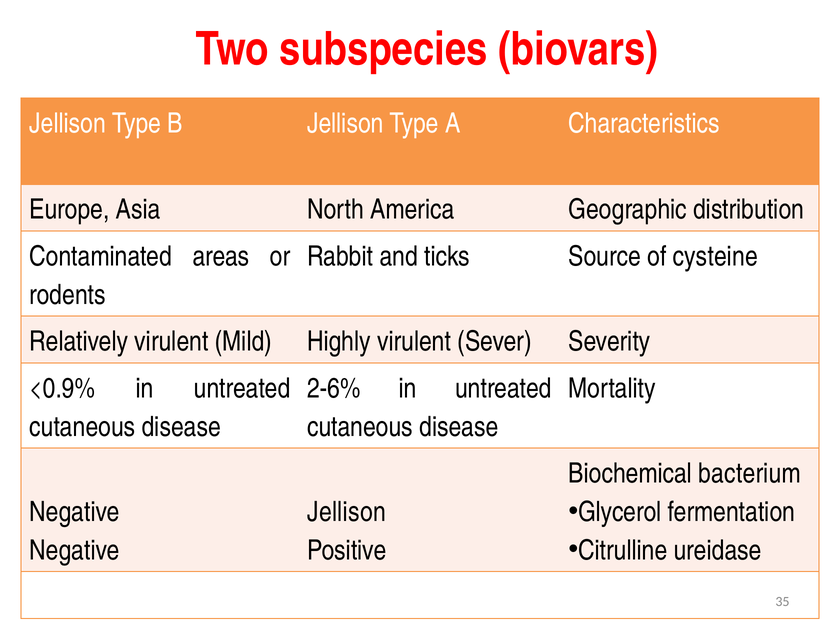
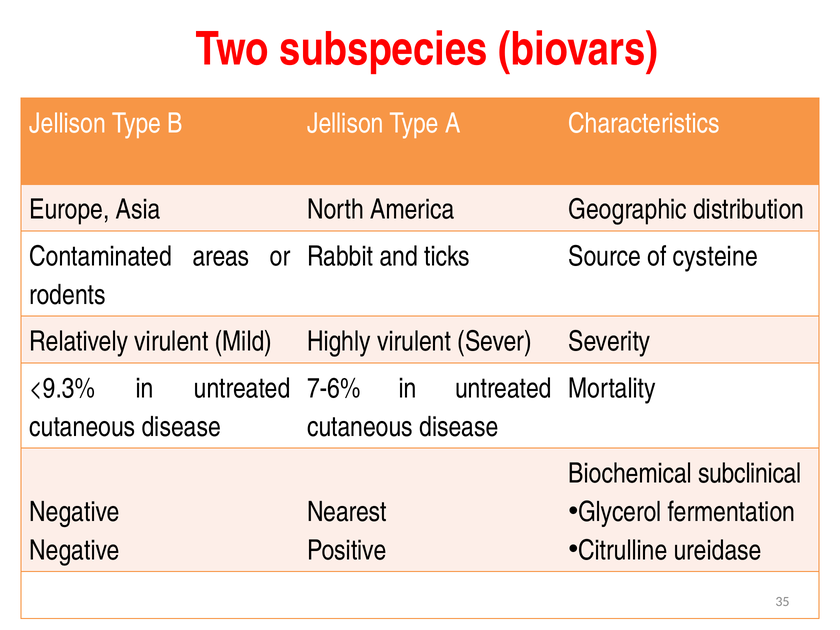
<0.9%: <0.9% -> <9.3% (62, 389)
2-6%: 2-6% -> 7-6% (334, 389)
bacterium: bacterium -> subclinical (750, 474)
Jellison: Jellison -> Nearest (347, 512)
